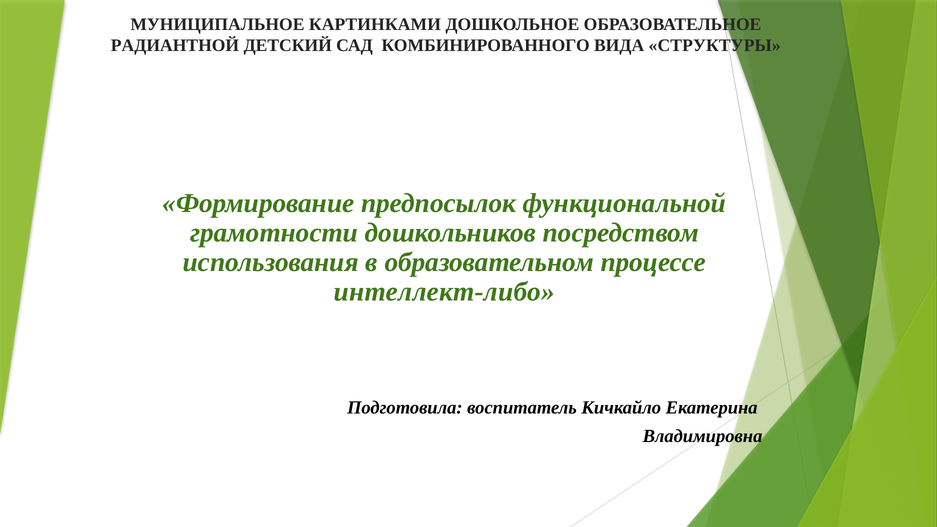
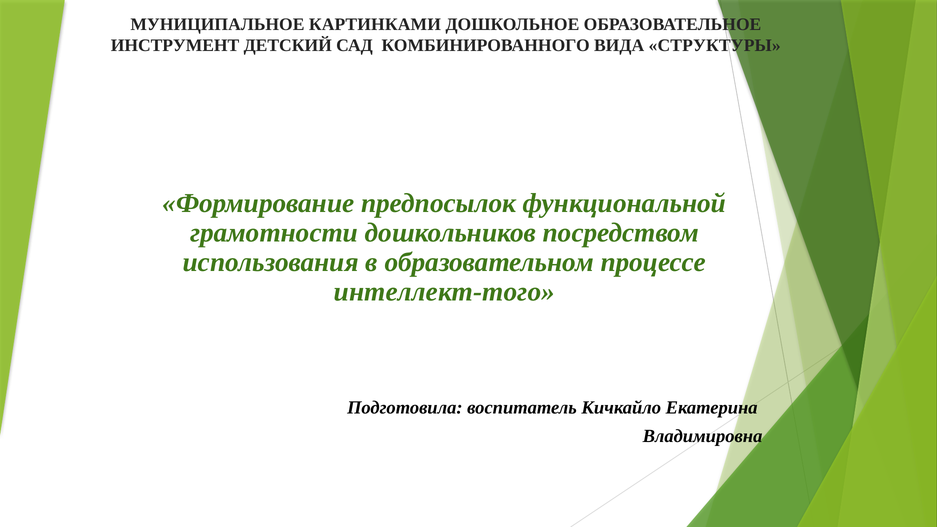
РАДИАНТНОЙ: РАДИАНТНОЙ -> ИНСТРУМЕНТ (175, 45)
интеллект-либо: интеллект-либо -> интеллект-того (444, 292)
